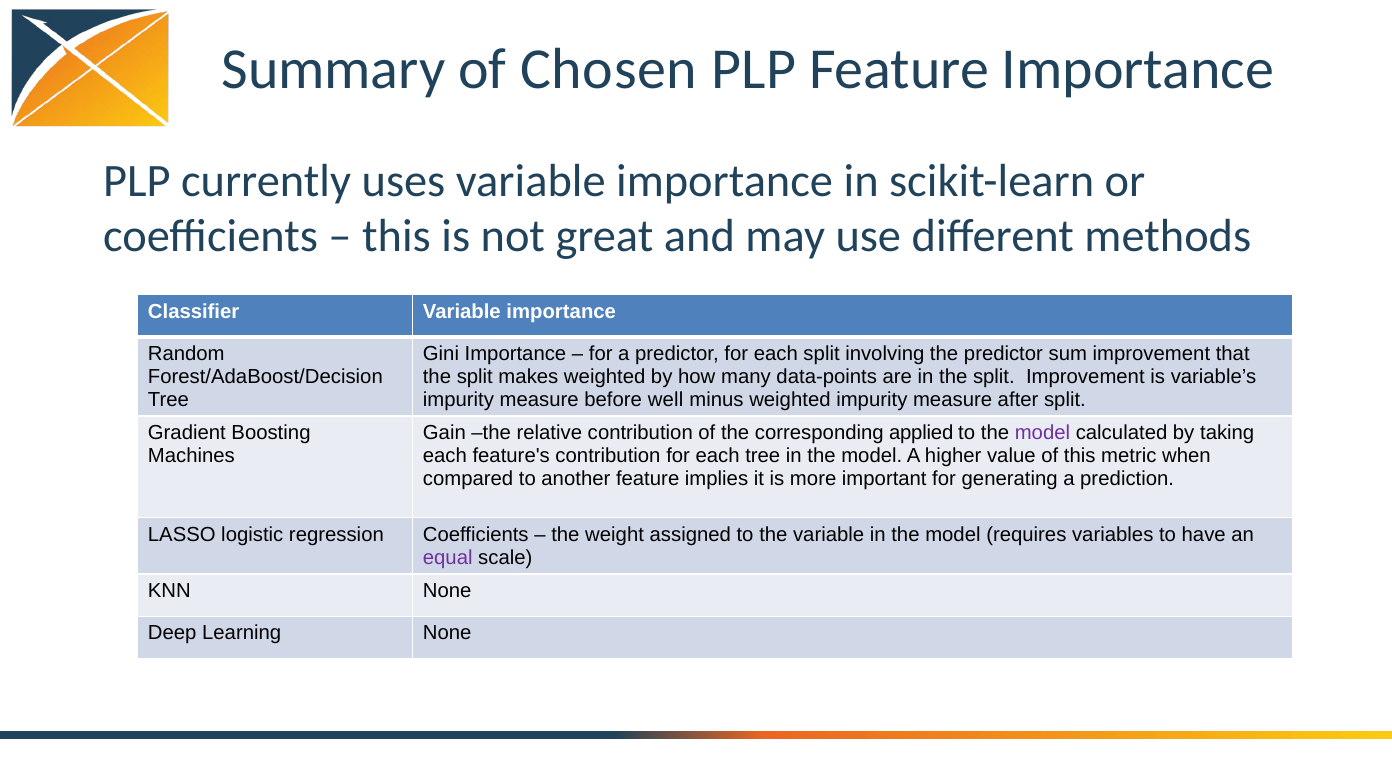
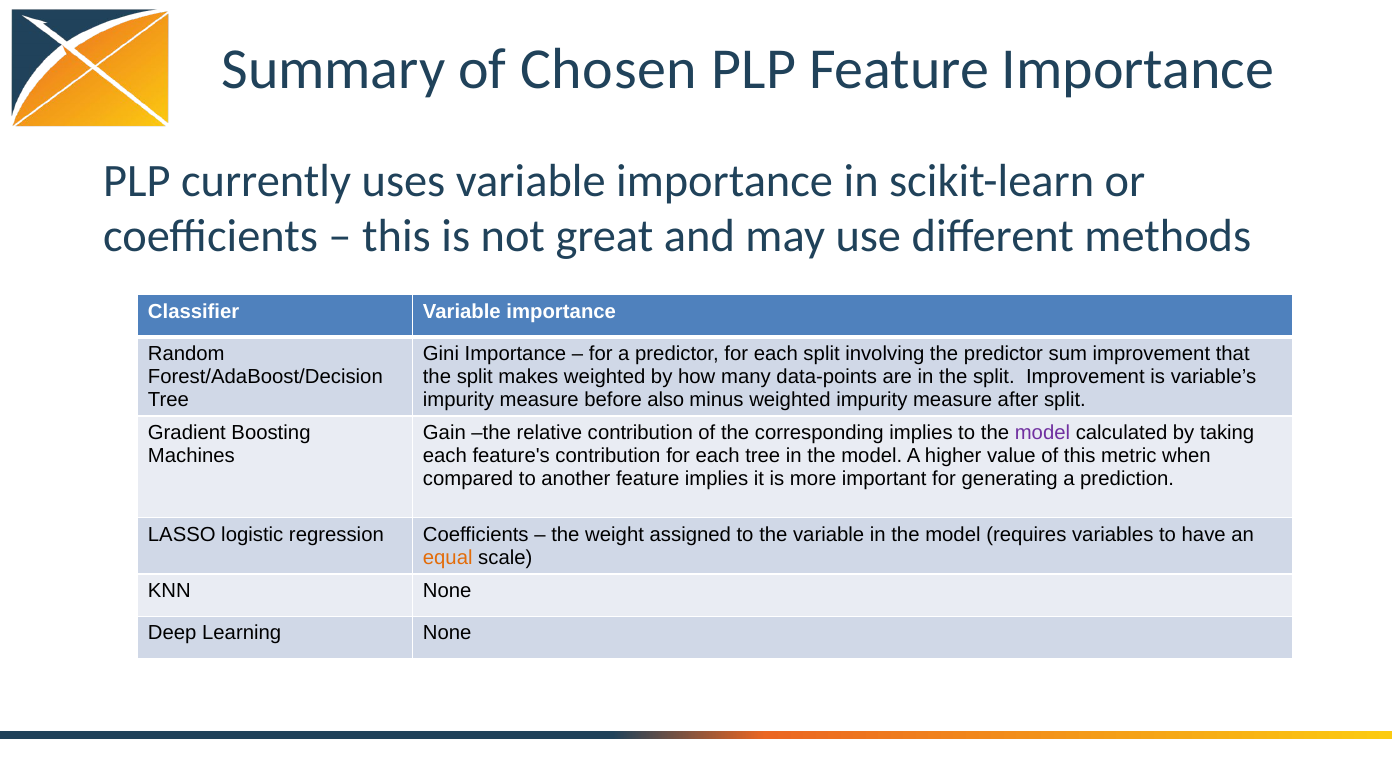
well: well -> also (666, 400)
corresponding applied: applied -> implies (921, 433)
equal colour: purple -> orange (448, 558)
